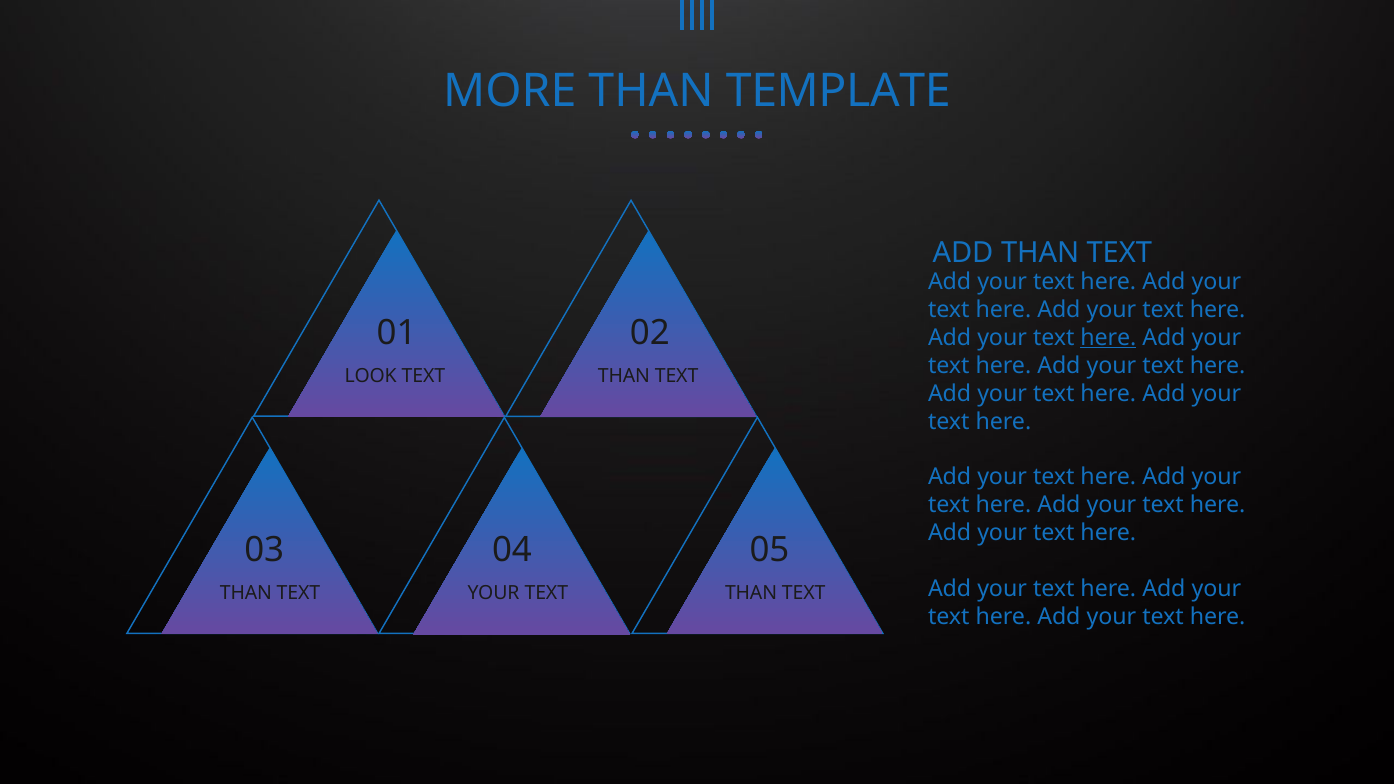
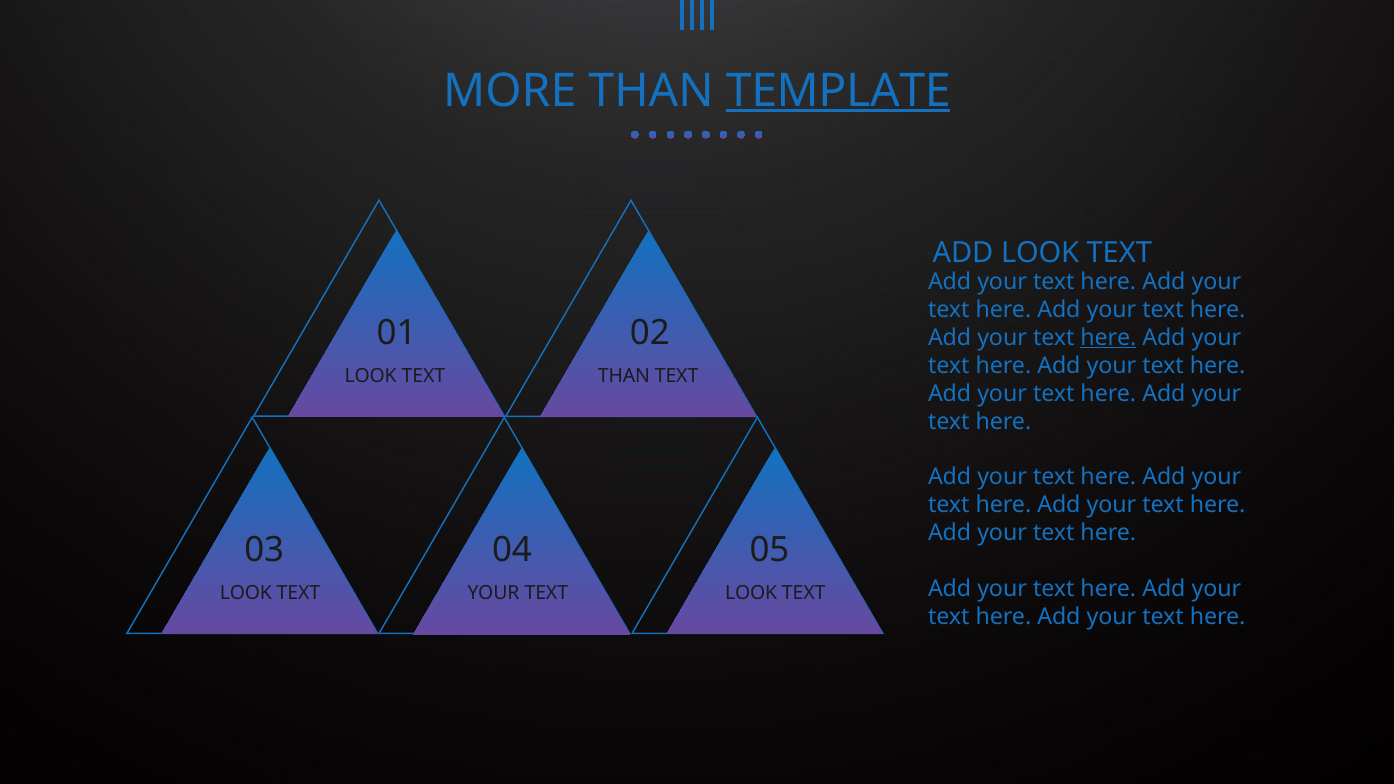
TEMPLATE underline: none -> present (838, 91)
ADD THAN: THAN -> LOOK (1040, 253)
THAN: THAN -> LOOK (246, 593)
THAN: THAN -> LOOK (751, 593)
